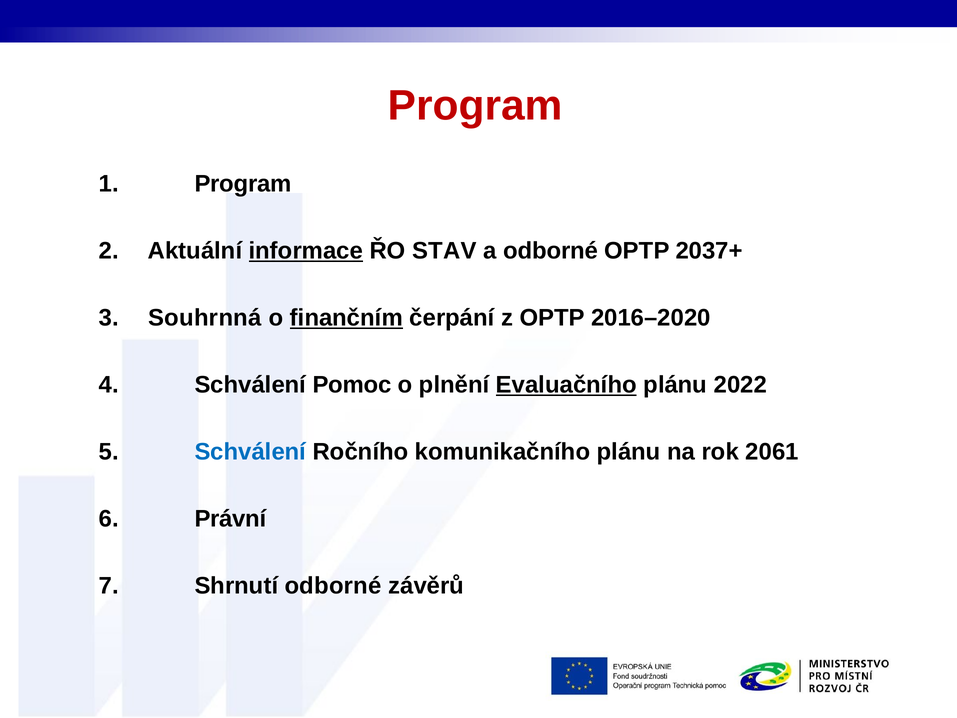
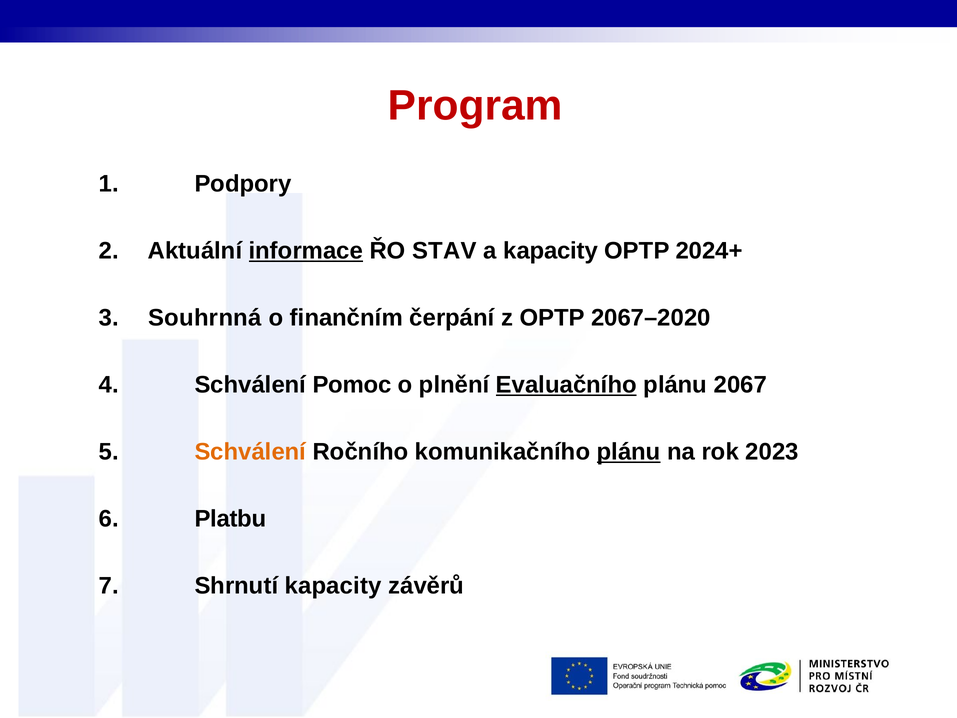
1 Program: Program -> Podpory (243, 184)
a odborné: odborné -> kapacity (551, 251)
2037+: 2037+ -> 2024+ (709, 251)
finančním underline: present -> none (346, 318)
2016–2020: 2016–2020 -> 2067–2020 (651, 318)
2022: 2022 -> 2067 (740, 385)
Schválení colour: blue -> orange (250, 452)
plánu underline: none -> present (629, 452)
2061: 2061 -> 2023 (772, 452)
Právní: Právní -> Platbu (230, 519)
Shrnutí odborné: odborné -> kapacity (333, 586)
